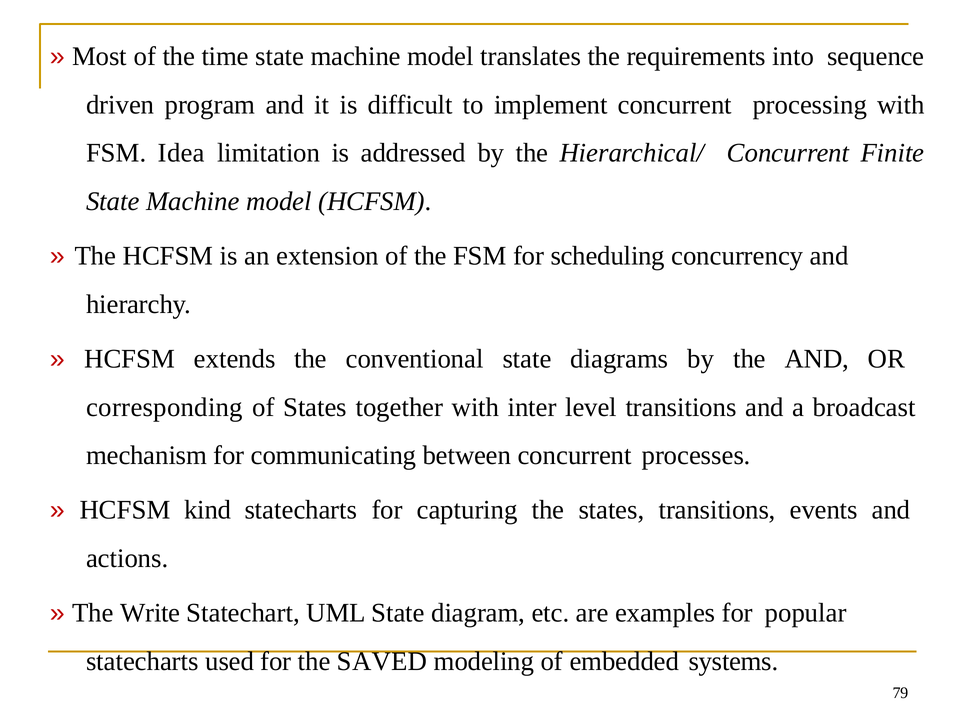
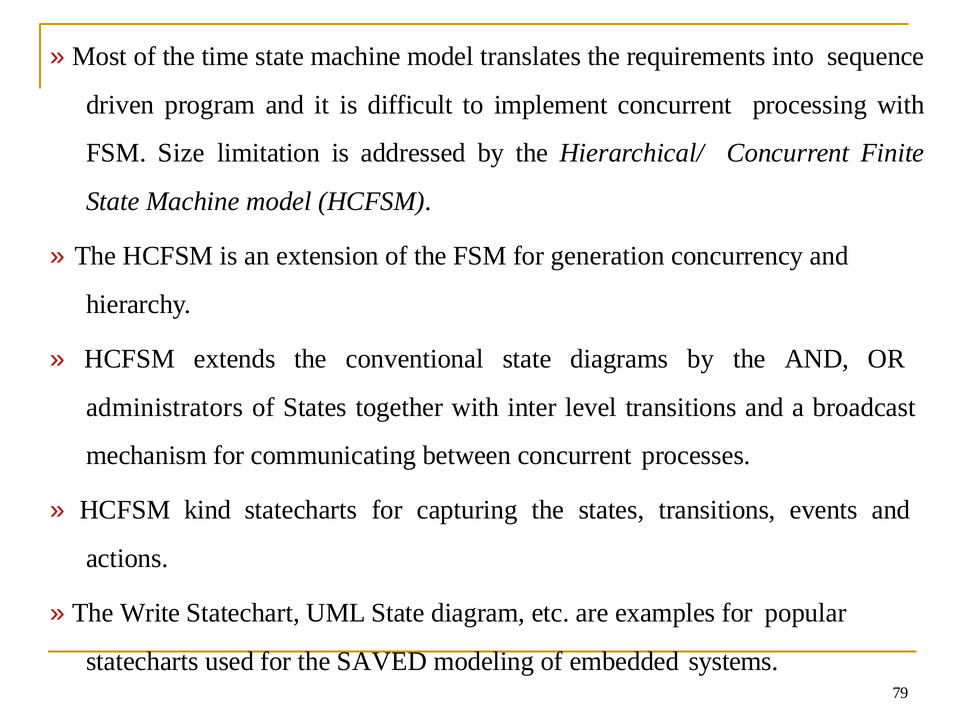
Idea: Idea -> Size (181, 153)
scheduling: scheduling -> generation (608, 256)
corresponding: corresponding -> administrators (165, 407)
